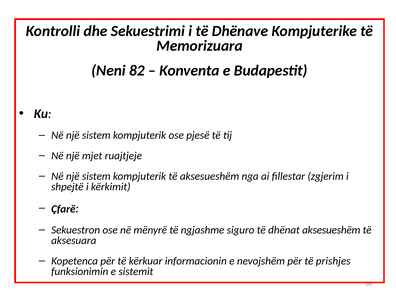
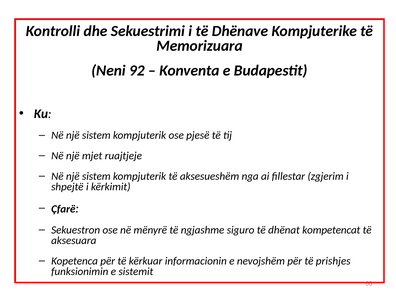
82: 82 -> 92 (137, 71)
dhënat aksesueshëm: aksesueshëm -> kompetencat (331, 230)
